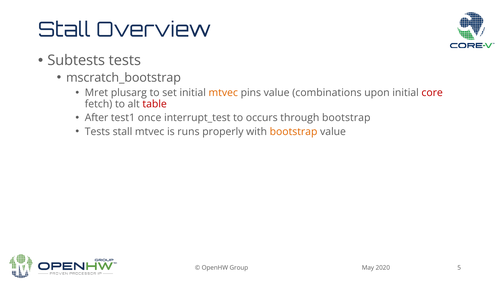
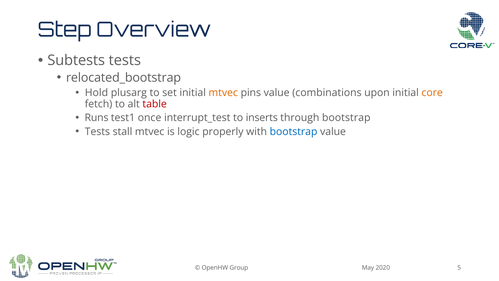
Stall: Stall -> Step (65, 30)
mscratch_bootstrap: mscratch_bootstrap -> relocated_bootstrap (124, 78)
Mret: Mret -> Hold (96, 93)
core colour: red -> orange (432, 93)
After: After -> Runs (97, 118)
occurs: occurs -> inserts (262, 118)
runs: runs -> logic (188, 131)
bootstrap colour: orange -> blue (294, 131)
